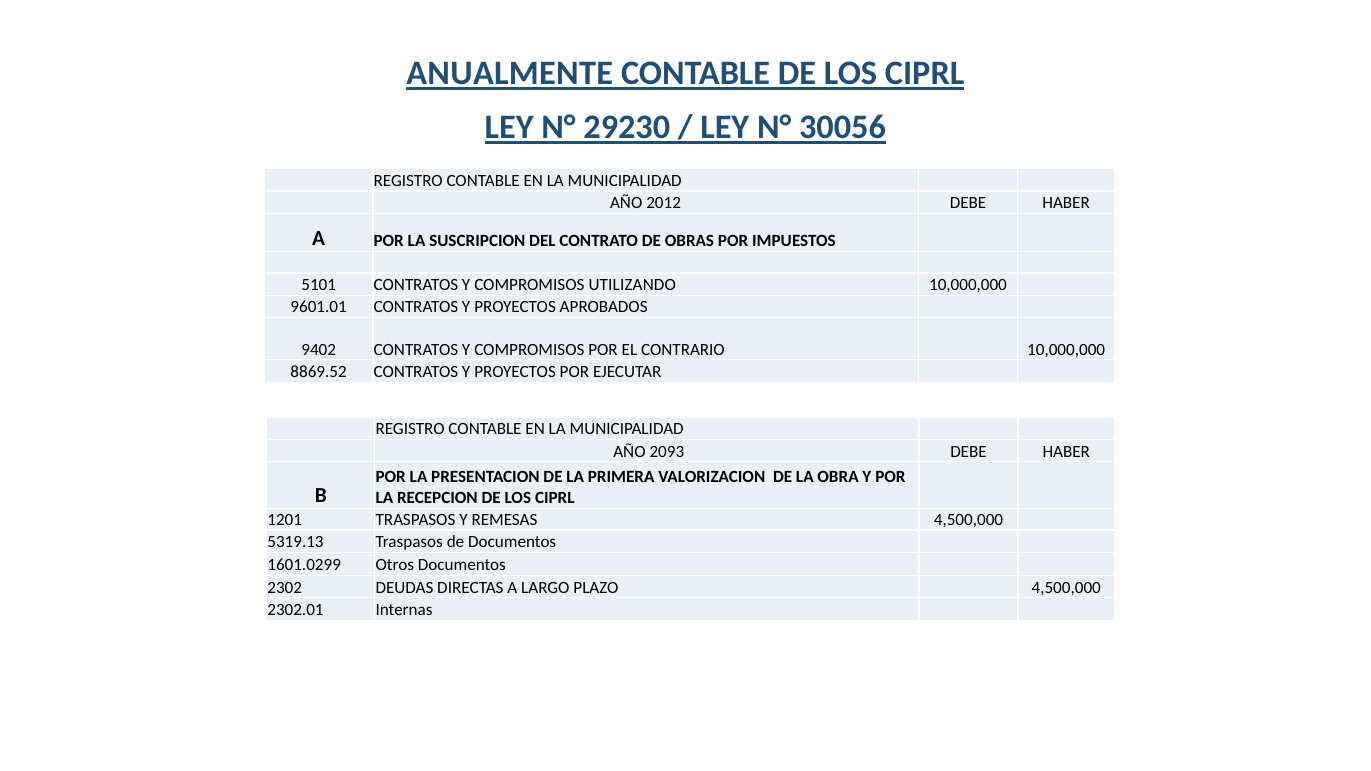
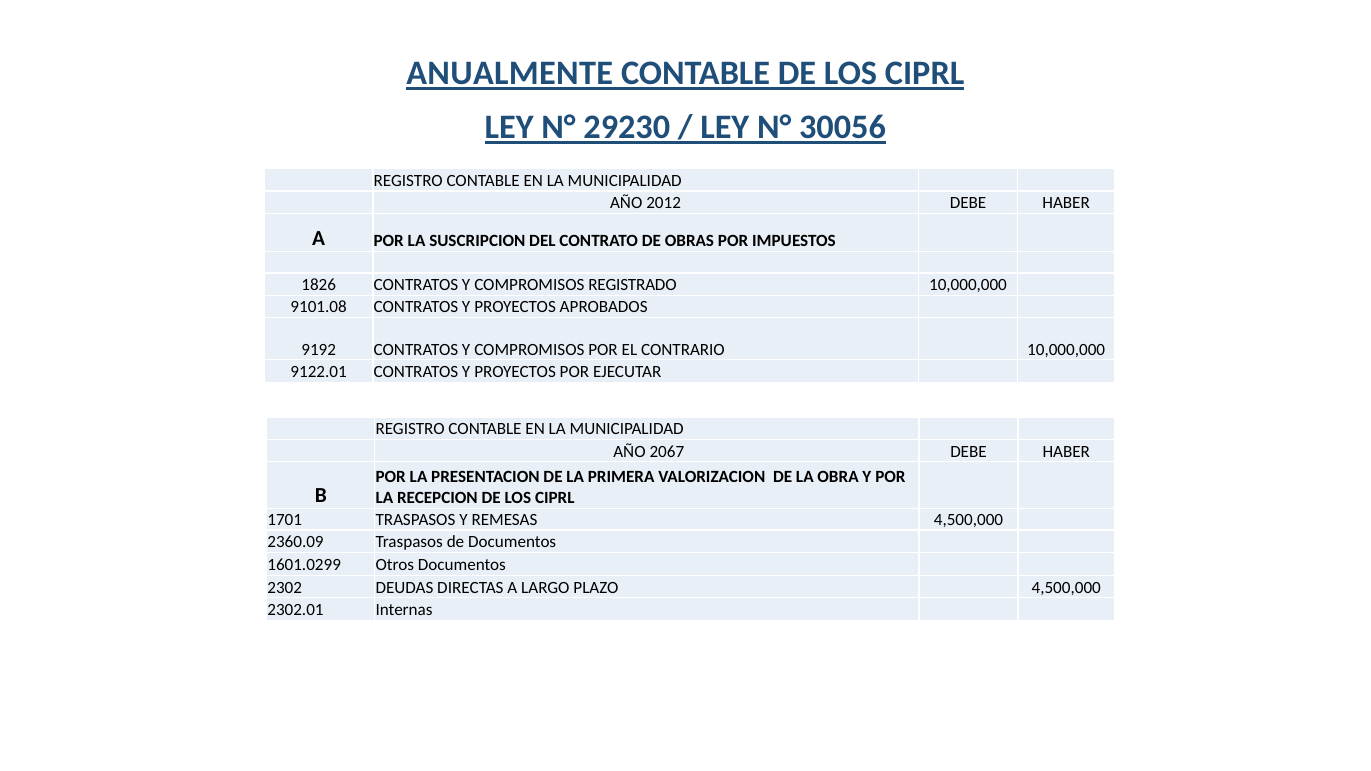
5101: 5101 -> 1826 (319, 285)
UTILIZANDO: UTILIZANDO -> REGISTRADO (632, 285)
9601.01: 9601.01 -> 9101.08 (319, 307)
9402: 9402 -> 9192 (319, 350)
8869.52: 8869.52 -> 9122.01 (319, 372)
2093: 2093 -> 2067 (667, 452)
1201: 1201 -> 1701 (285, 520)
5319.13: 5319.13 -> 2360.09 (296, 542)
